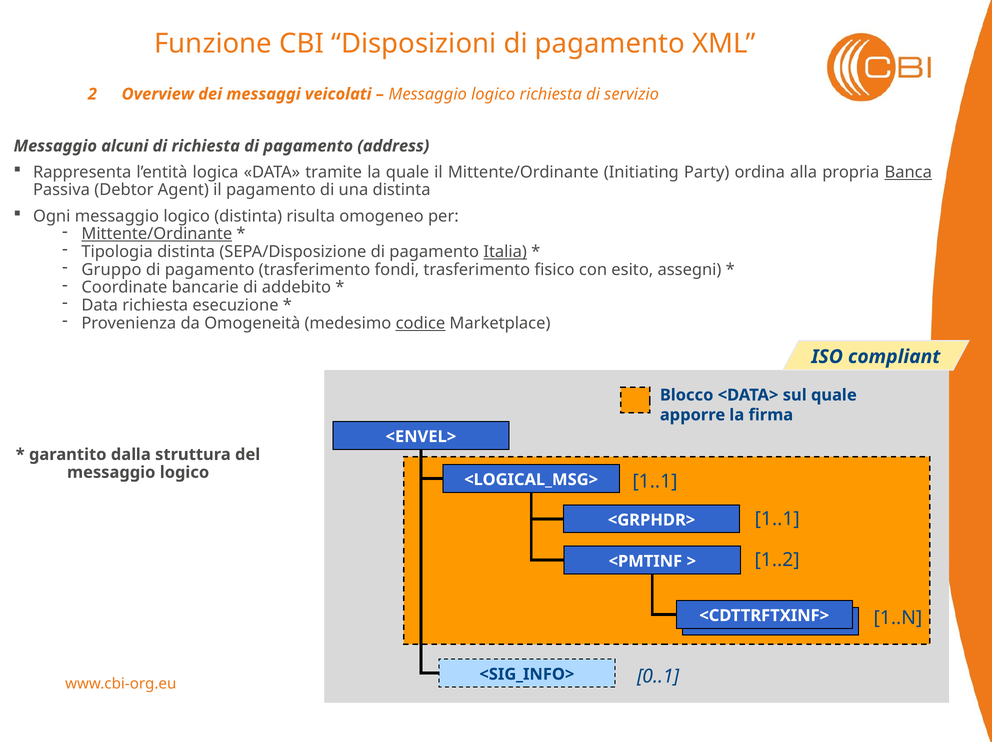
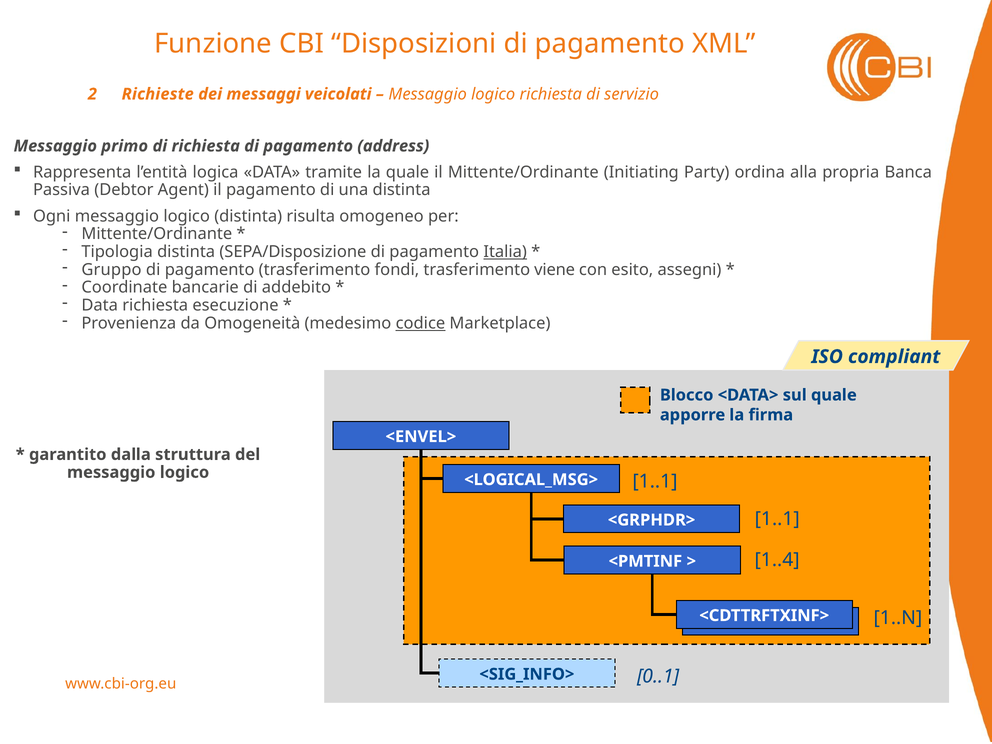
Overview: Overview -> Richieste (158, 94)
alcuni: alcuni -> primo (125, 146)
Banca underline: present -> none (908, 172)
Mittente/Ordinante underline: present -> none (157, 234)
fisico: fisico -> viene (555, 270)
1..2: 1..2 -> 1..4 (777, 560)
